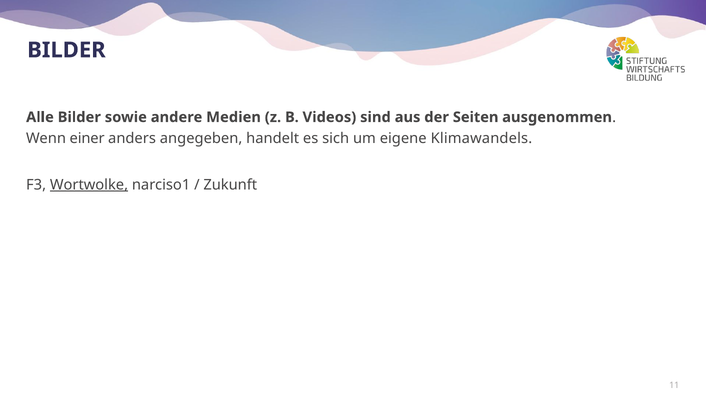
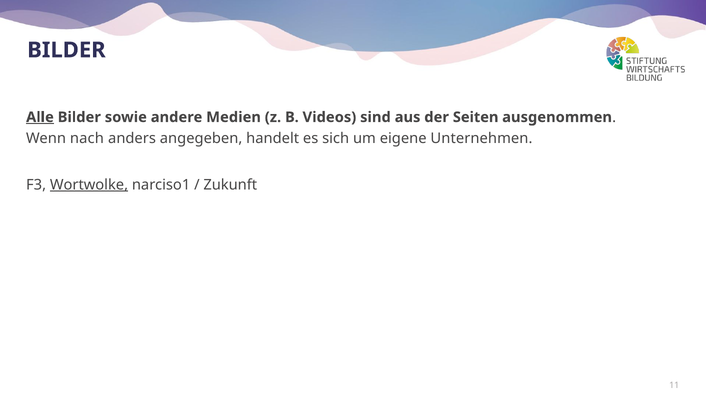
Alle underline: none -> present (40, 117)
einer: einer -> nach (87, 138)
Klimawandels: Klimawandels -> Unternehmen (481, 138)
